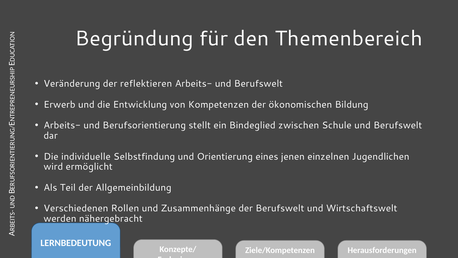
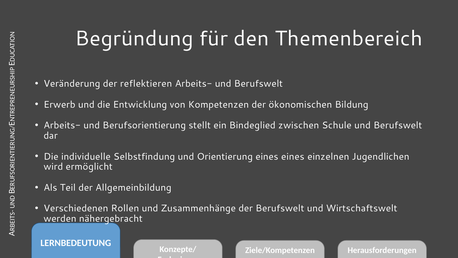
eines jenen: jenen -> eines (293, 156)
